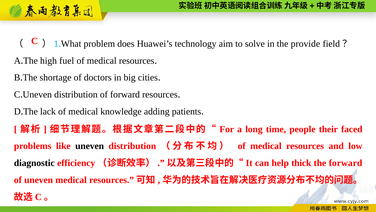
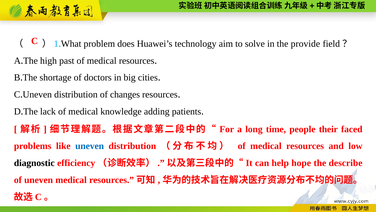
fuel: fuel -> past (67, 61)
of forward: forward -> changes (125, 94)
uneven colour: black -> blue (90, 146)
thick: thick -> hope (301, 163)
the forward: forward -> describe (346, 163)
